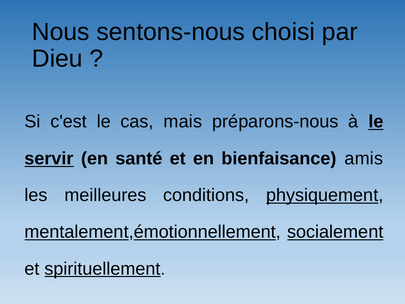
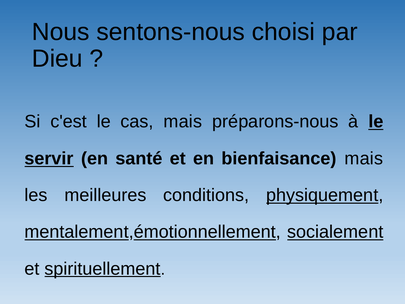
bienfaisance amis: amis -> mais (364, 158)
